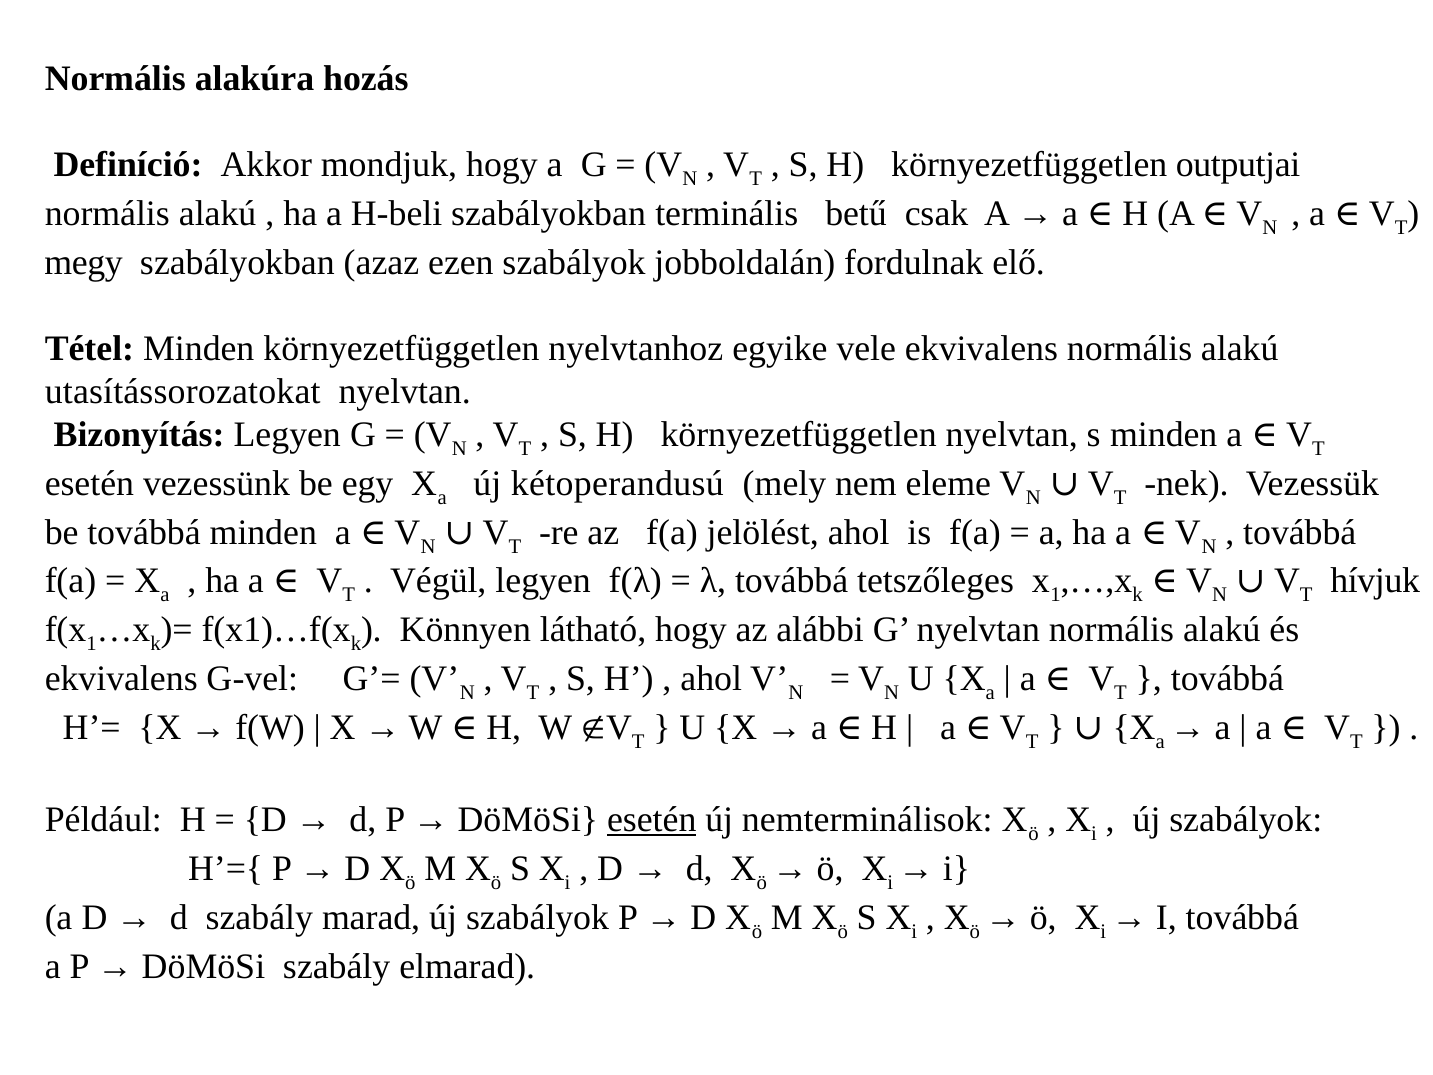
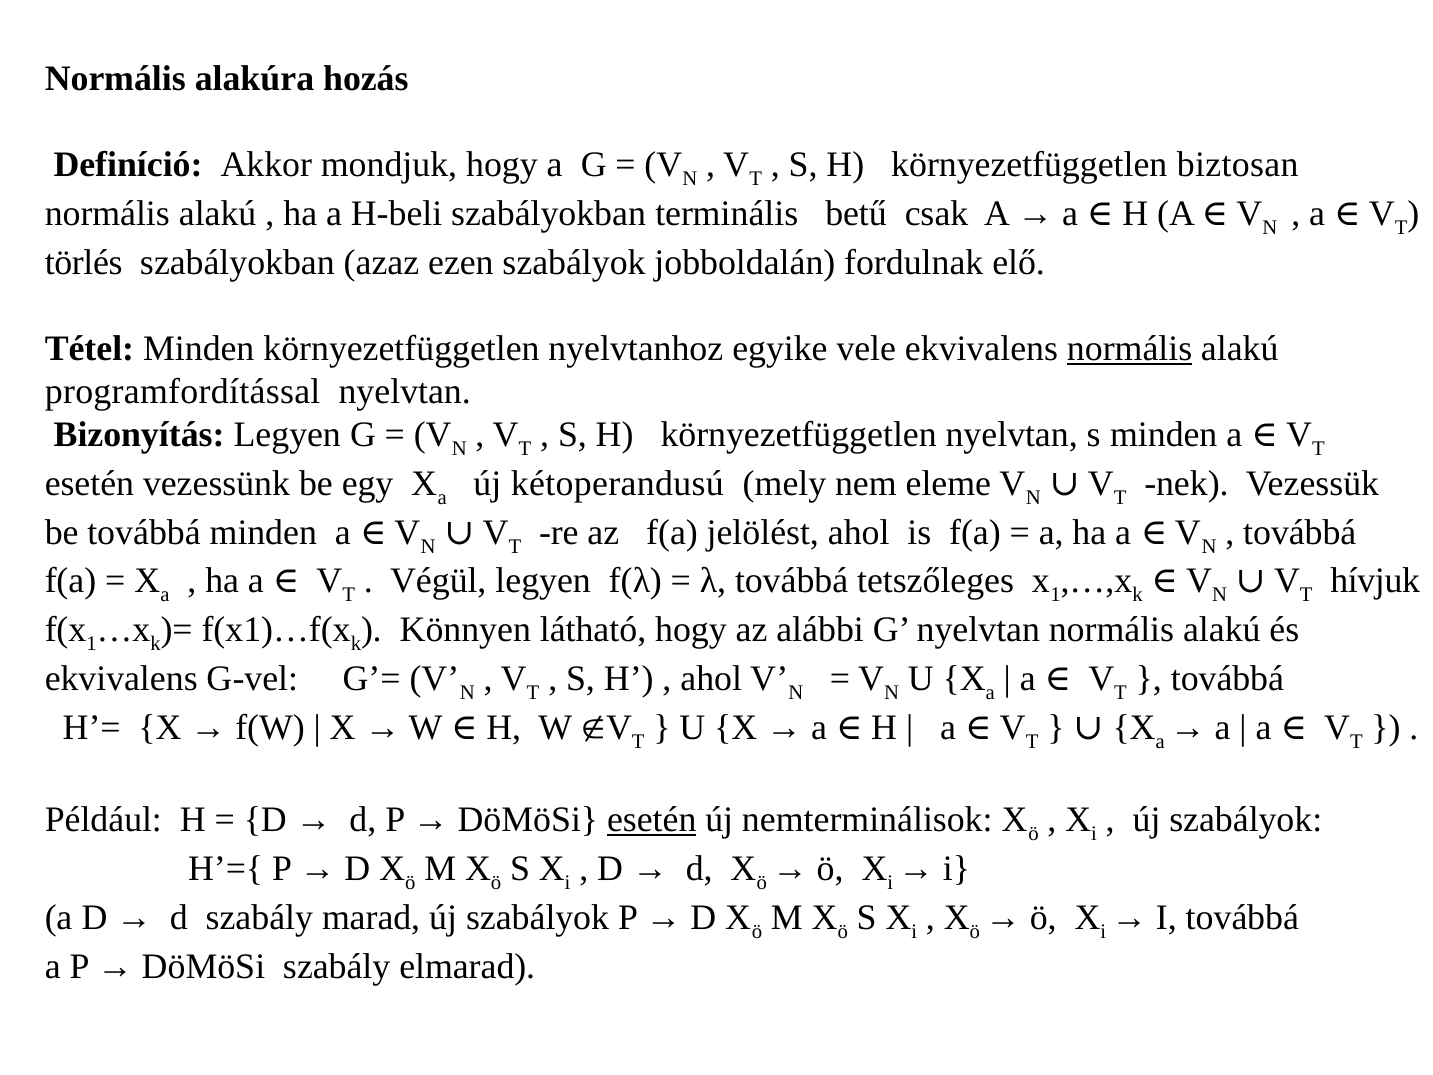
outputjai: outputjai -> biztosan (1238, 165)
megy: megy -> törlés (84, 262)
normális underline: none -> present (1130, 348)
utasítássorozatokat: utasítássorozatokat -> programfordítással (183, 391)
